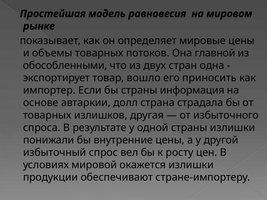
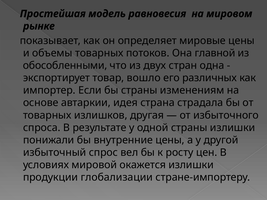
приносить: приносить -> различных (210, 78)
информация: информация -> изменениям (192, 90)
долл: долл -> идея (126, 103)
обеспечивают: обеспечивают -> глобализации (117, 178)
